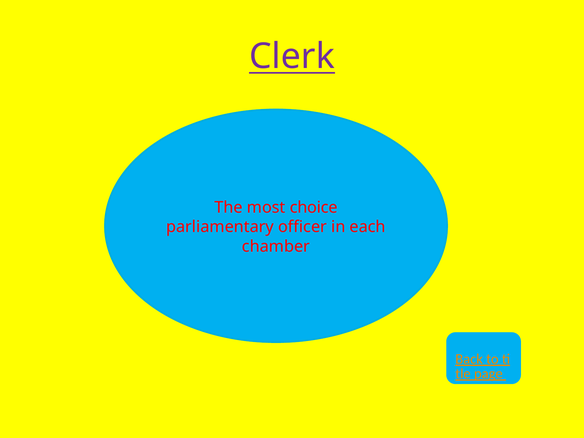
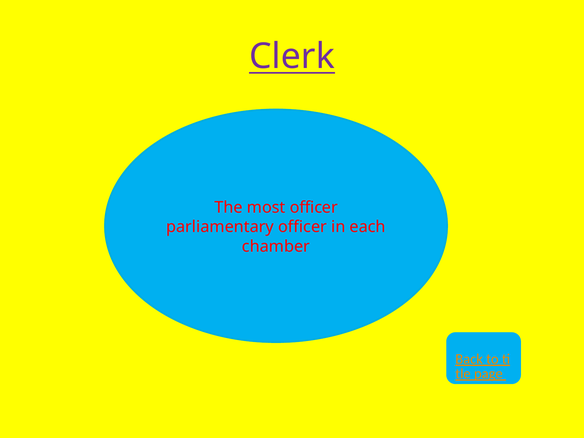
most choice: choice -> officer (314, 207)
